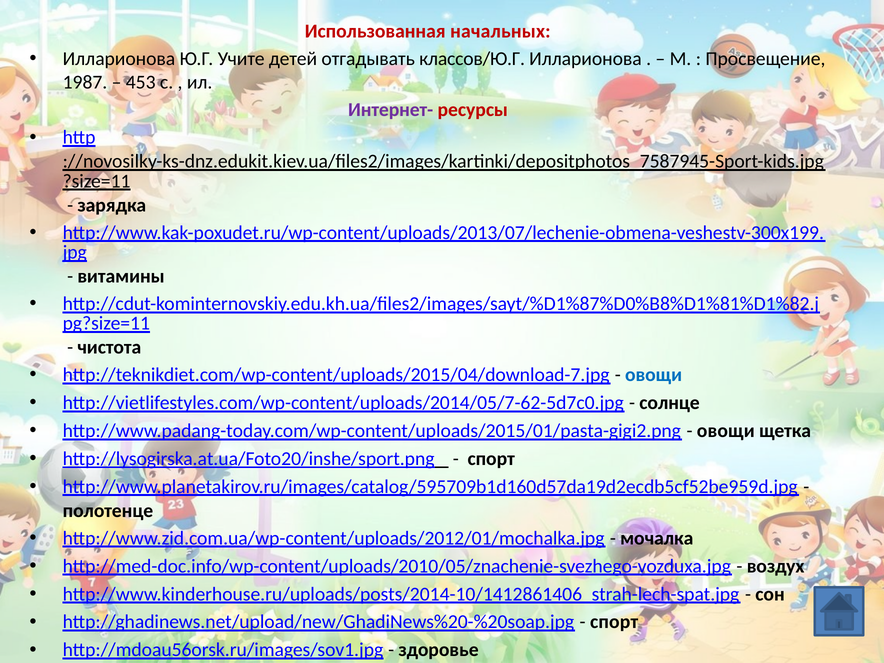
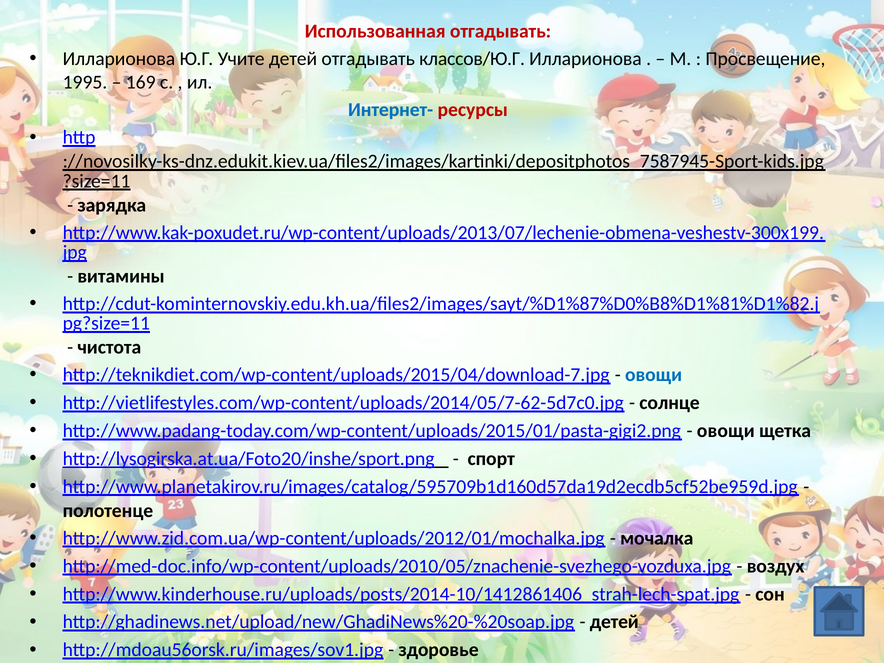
Использованная начальных: начальных -> отгадывать (501, 31)
1987: 1987 -> 1995 (85, 82)
453: 453 -> 169 (141, 82)
Интернет- colour: purple -> blue (391, 110)
спорт: спорт -> детей (614, 622)
